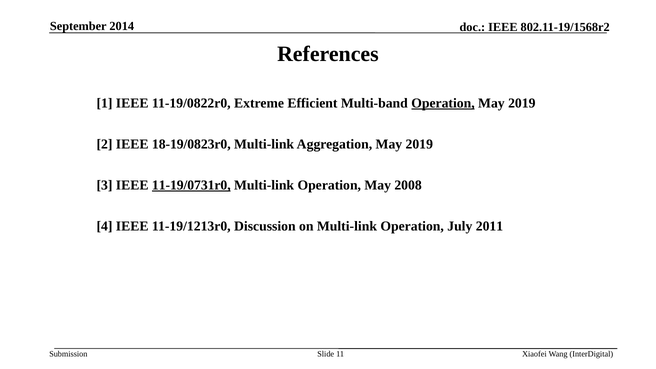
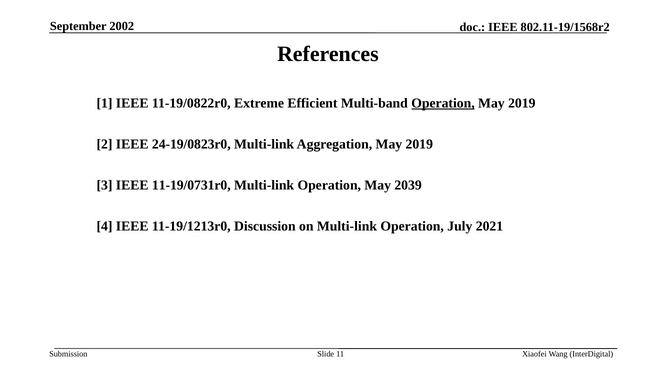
2014: 2014 -> 2002 (122, 26)
18-19/0823r0: 18-19/0823r0 -> 24-19/0823r0 (191, 144)
11-19/0731r0 underline: present -> none (191, 185)
2008: 2008 -> 2039 (408, 185)
2011: 2011 -> 2021 (489, 226)
